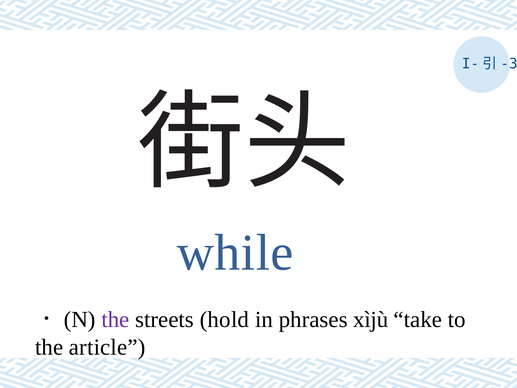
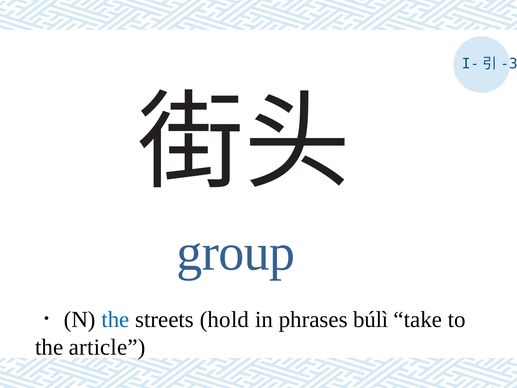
while: while -> group (236, 253)
the colour: purple -> blue (115, 320)
xìjù: xìjù -> búlì (371, 320)
